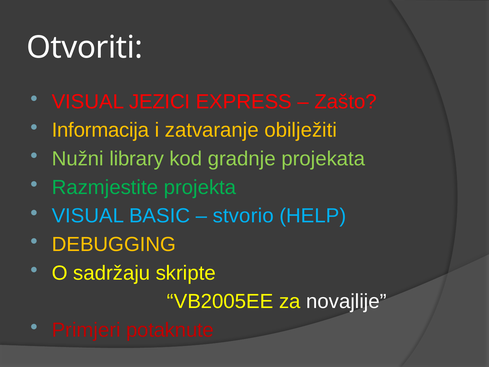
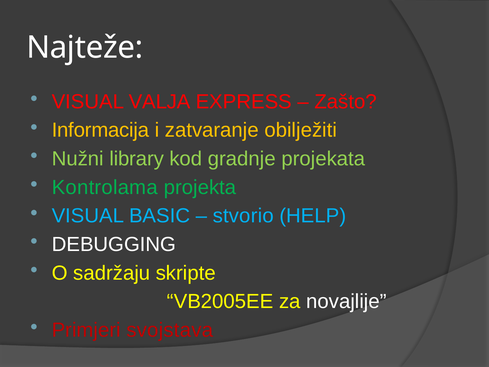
Otvoriti: Otvoriti -> Najteže (85, 47)
JEZICI: JEZICI -> VALJA (160, 102)
Razmjestite: Razmjestite -> Kontrolama (105, 187)
DEBUGGING colour: yellow -> white (114, 244)
potaknute: potaknute -> svojstava (170, 330)
